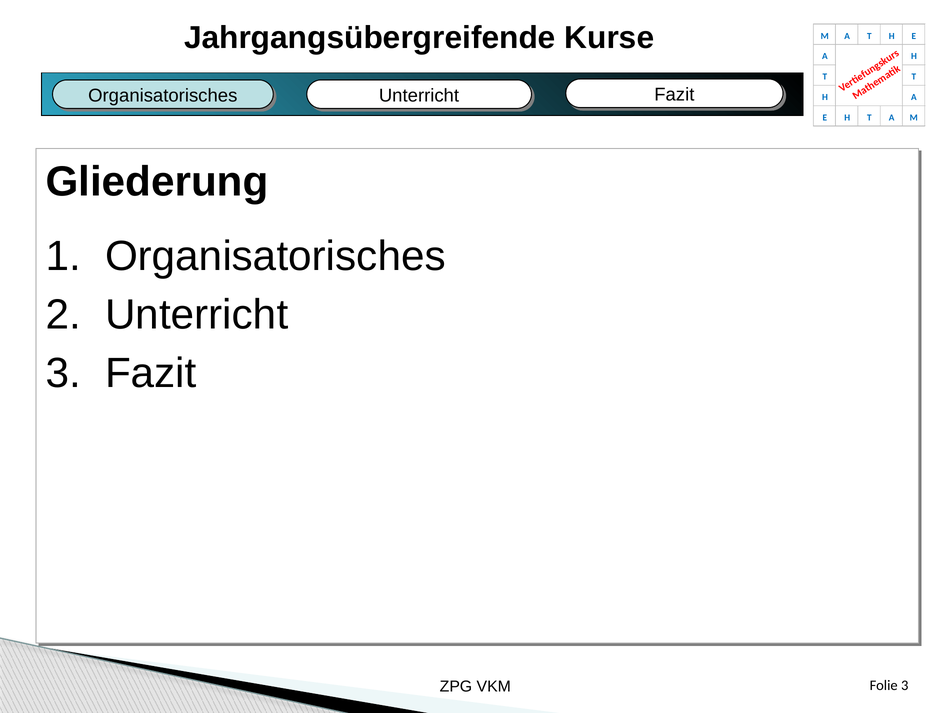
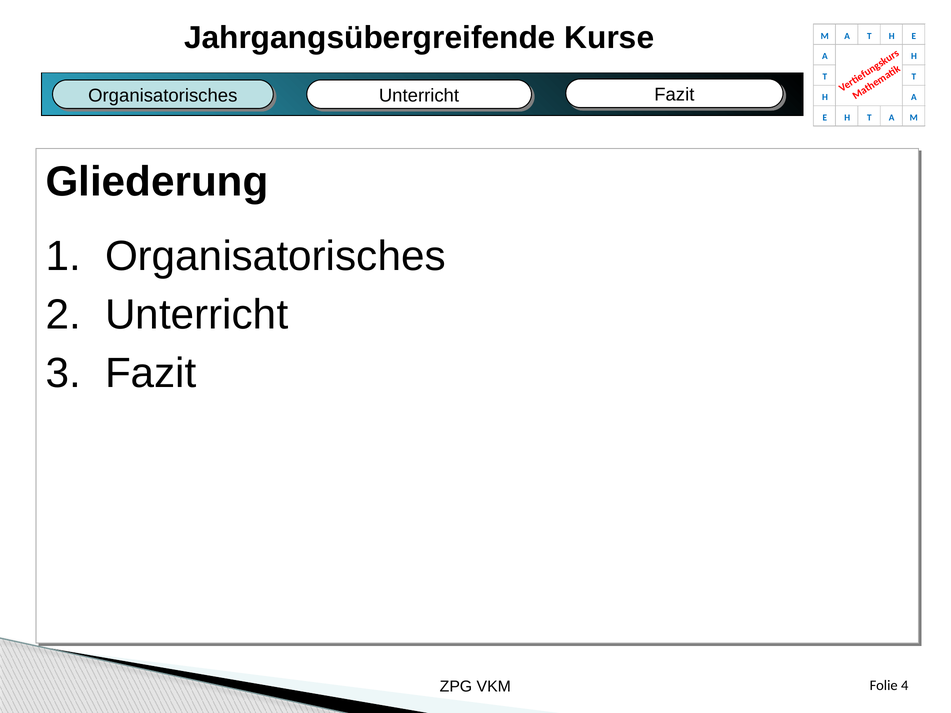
Folie 3: 3 -> 4 (905, 686)
